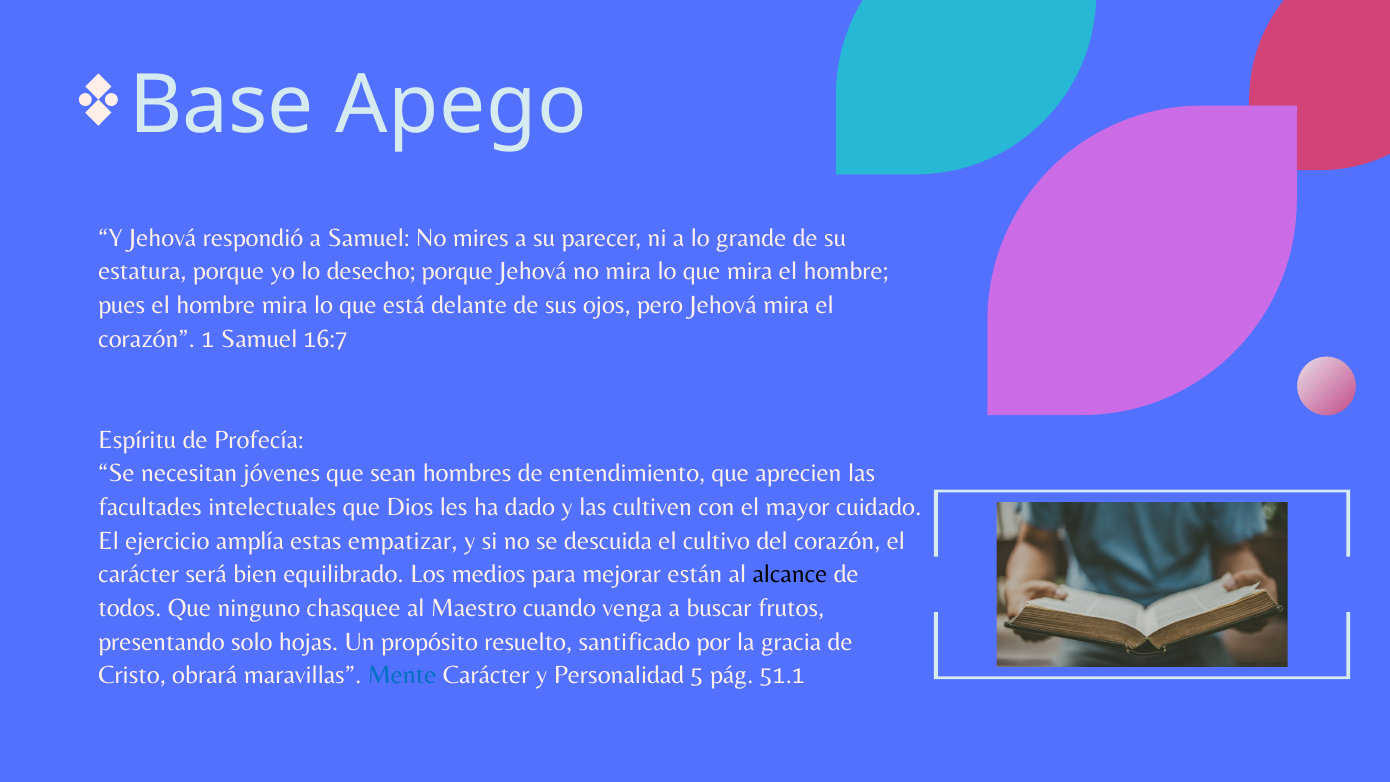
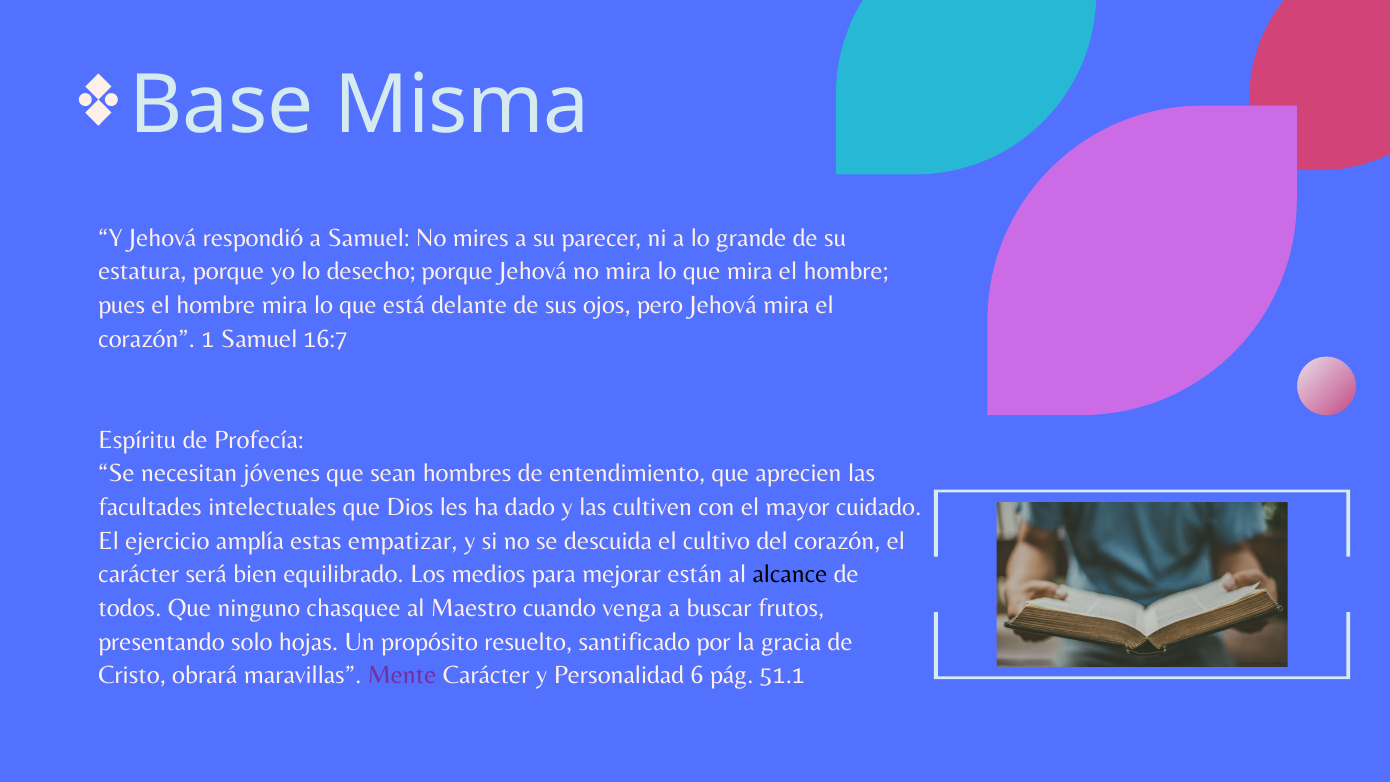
Apego: Apego -> Misma (462, 106)
Mente colour: blue -> purple (402, 675)
5: 5 -> 6 (697, 675)
